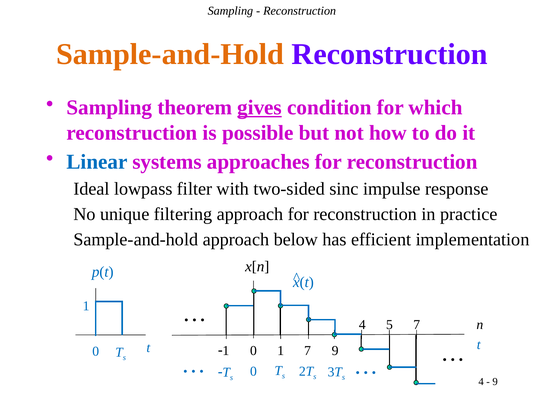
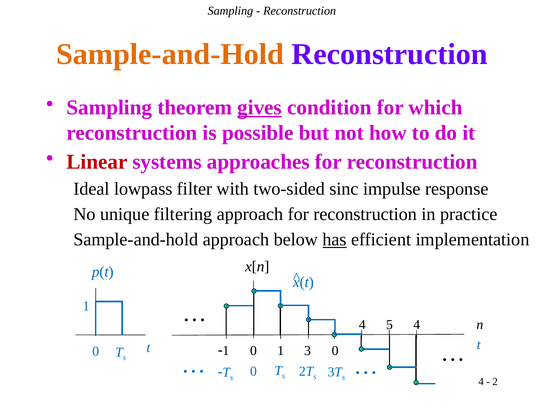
Linear colour: blue -> red (97, 162)
has underline: none -> present (335, 240)
5 7: 7 -> 4 (417, 325)
1 7: 7 -> 3 (308, 351)
-1 9: 9 -> 0 (335, 351)
9: 9 -> 2 (495, 382)
